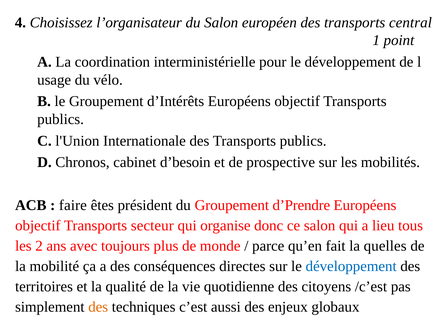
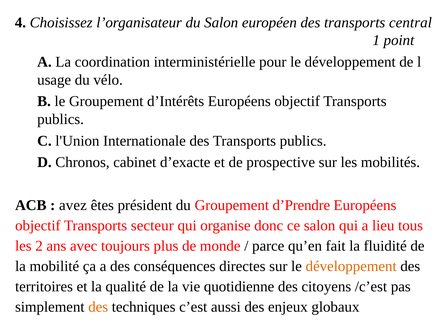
d’besoin: d’besoin -> d’exacte (185, 163)
faire: faire -> avez (73, 205)
quelles: quelles -> fluidité (385, 246)
développement colour: blue -> orange (351, 266)
